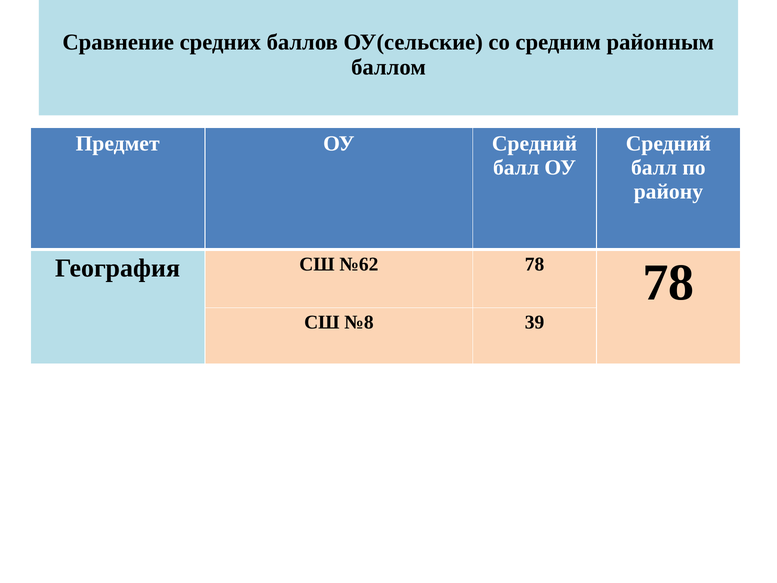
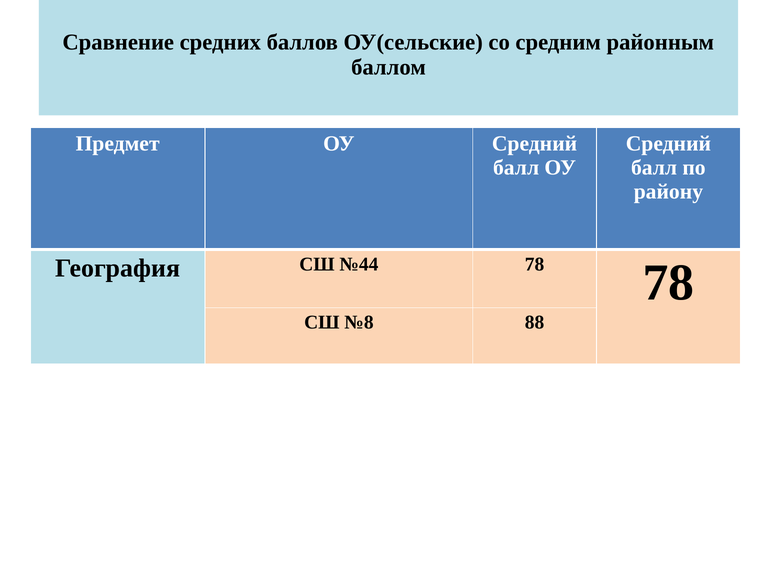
№62: №62 -> №44 (359, 264)
39: 39 -> 88 (535, 322)
